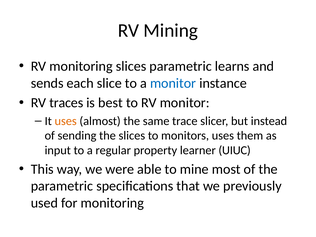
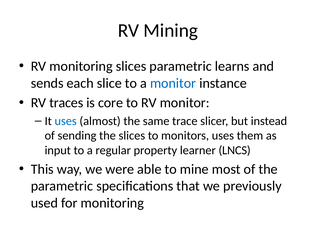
best: best -> core (111, 103)
uses colour: orange -> blue (66, 121)
UIUC: UIUC -> LNCS (235, 150)
